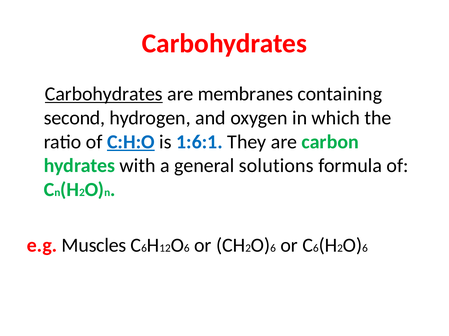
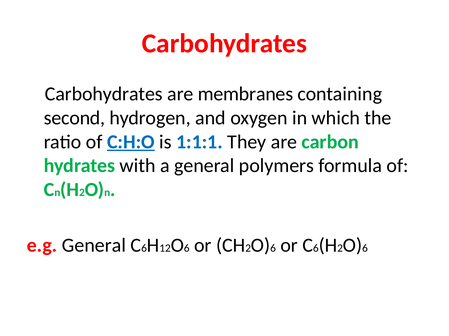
Carbohydrates underline: present -> none (104, 94)
1:6:1: 1:6:1 -> 1:1:1 (199, 142)
solutions: solutions -> polymers (276, 166)
e.g Muscles: Muscles -> General (94, 246)
